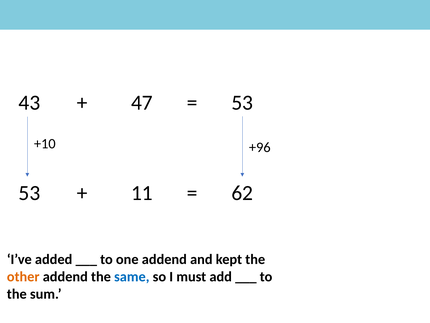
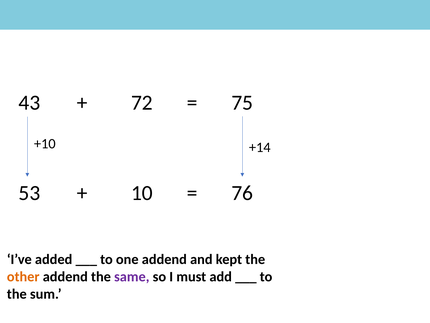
47: 47 -> 72 (142, 103)
53: 53 -> 75 (242, 103)
+96: +96 -> +14 (260, 147)
11: 11 -> 10 (142, 193)
62: 62 -> 76 (242, 193)
same colour: blue -> purple (132, 276)
